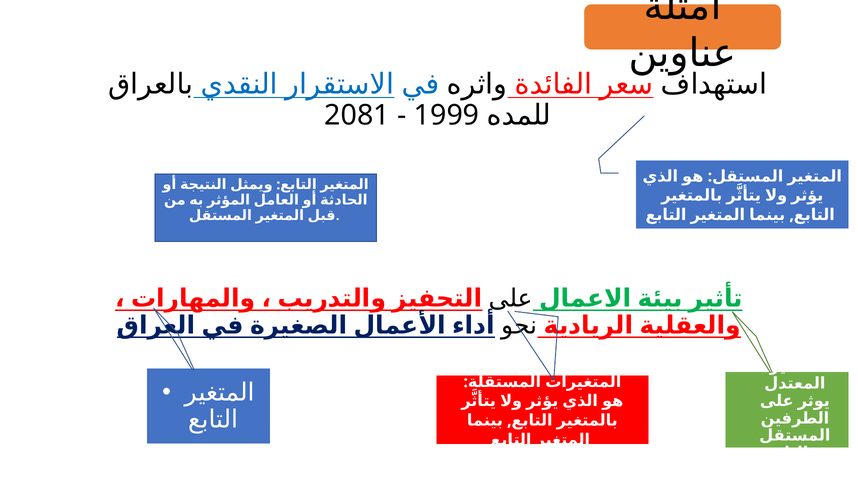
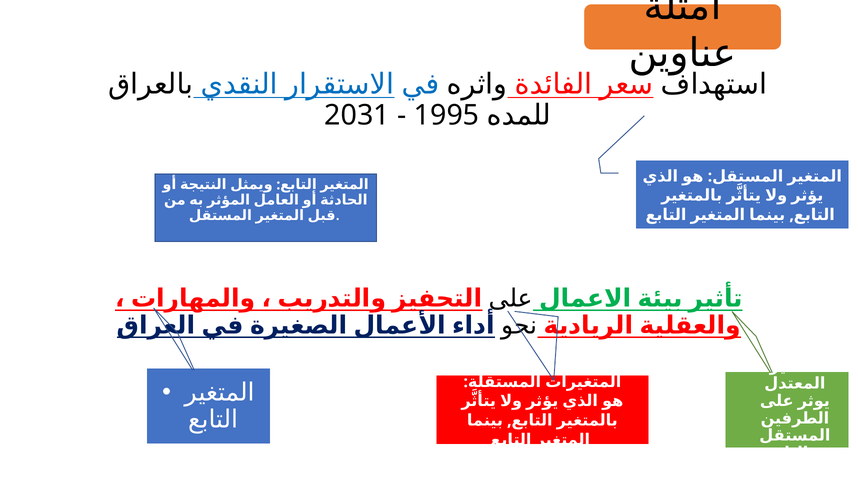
2081: 2081 -> 2031 (357, 115)
1999: 1999 -> 1995 (447, 115)
